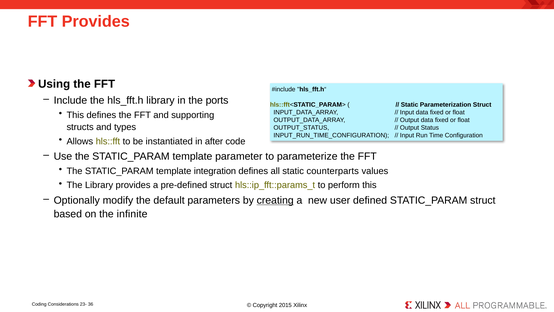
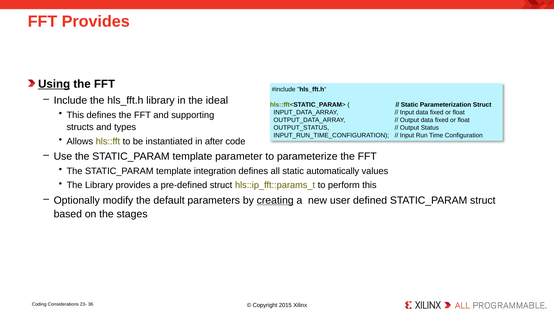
Using underline: none -> present (54, 84)
ports: ports -> ideal (217, 100)
counterparts: counterparts -> automatically (333, 171)
infinite: infinite -> stages (132, 214)
